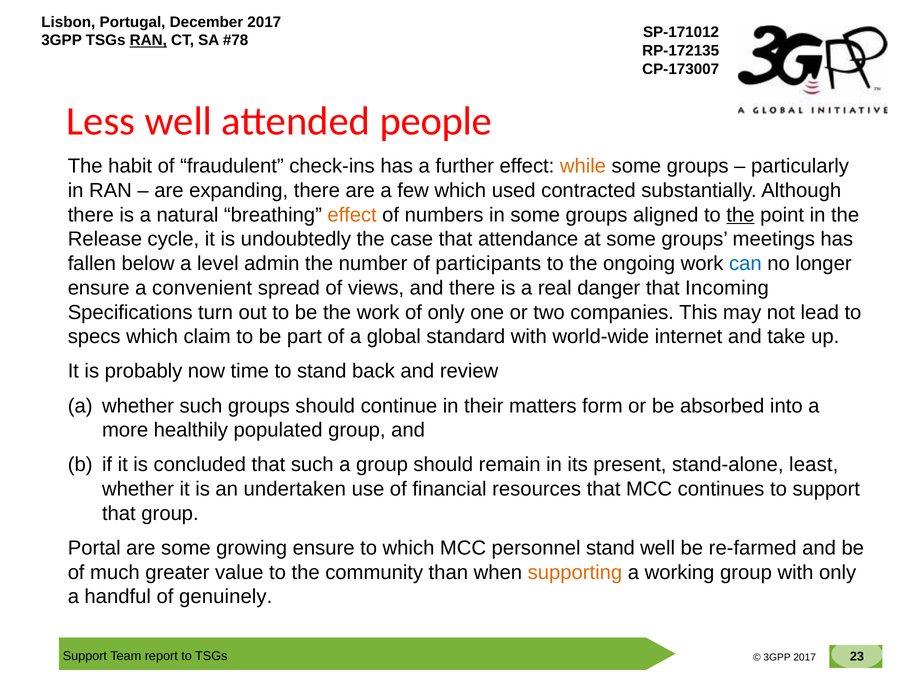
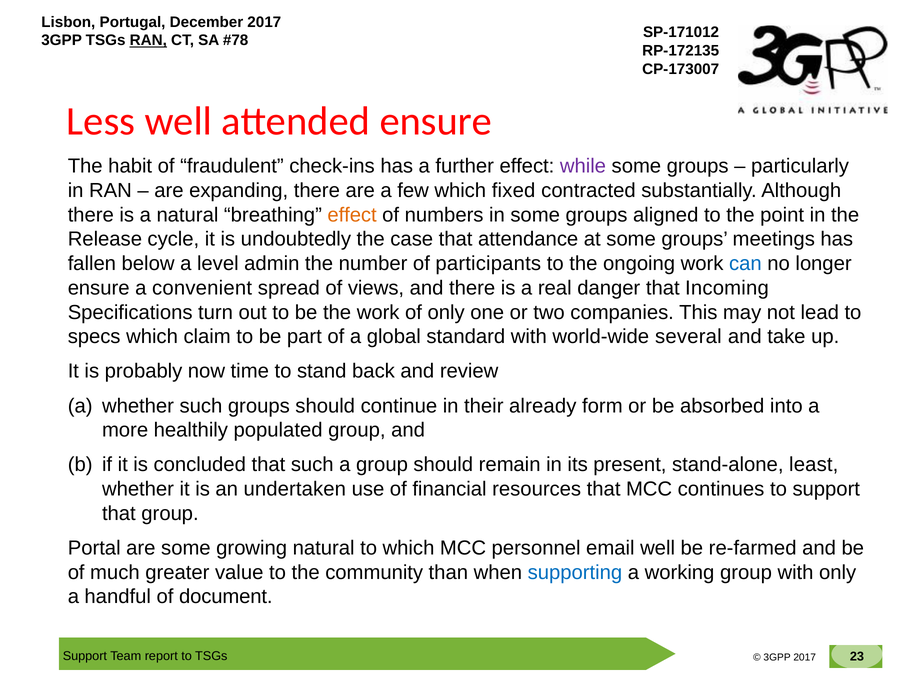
attended people: people -> ensure (436, 121)
while colour: orange -> purple (583, 166)
used: used -> fixed (514, 190)
the underline: present -> none (740, 215)
internet: internet -> several (688, 336)
matters: matters -> already (543, 406)
growing ensure: ensure -> natural (324, 548)
personnel stand: stand -> email (610, 548)
supporting colour: orange -> blue (575, 572)
genuinely: genuinely -> document (226, 596)
